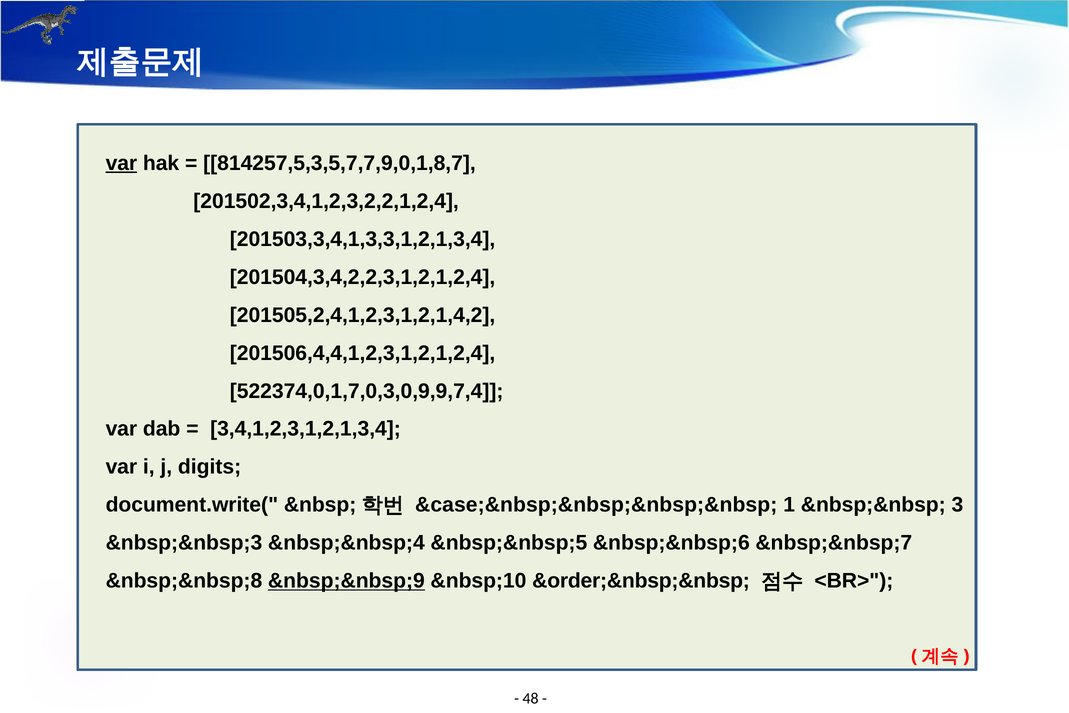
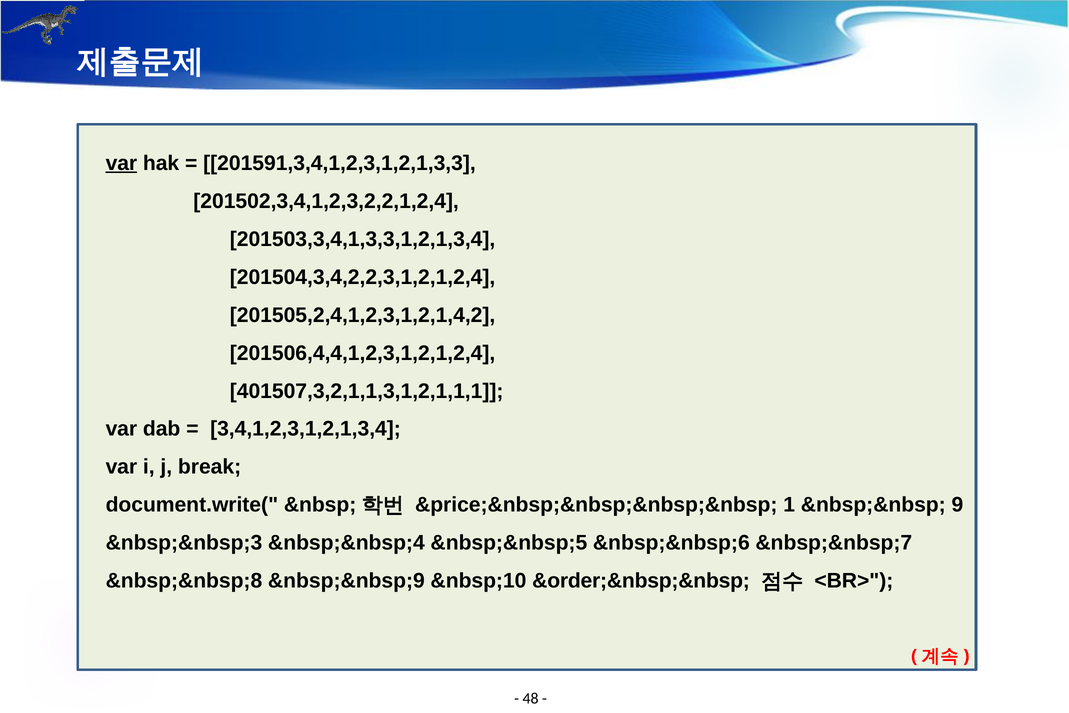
814257,5,3,5,7,7,9,0,1,8,7: 814257,5,3,5,7,7,9,0,1,8,7 -> 201591,3,4,1,2,3,1,2,1,3,3 (339, 163)
522374,0,1,7,0,3,0,9,9,7,4: 522374,0,1,7,0,3,0,9,9,7,4 -> 401507,3,2,1,1,3,1,2,1,1,1 (367, 391)
digits: digits -> break (210, 467)
&case;&nbsp;&nbsp;&nbsp;&nbsp: &case;&nbsp;&nbsp;&nbsp;&nbsp -> &price;&nbsp;&nbsp;&nbsp;&nbsp (596, 505)
3: 3 -> 9 (957, 505)
&nbsp;&nbsp;9 underline: present -> none (346, 581)
